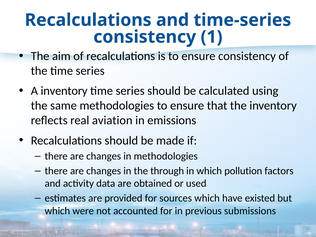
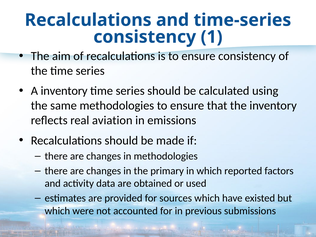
through: through -> primary (167, 171)
pollution: pollution -> reported (243, 171)
